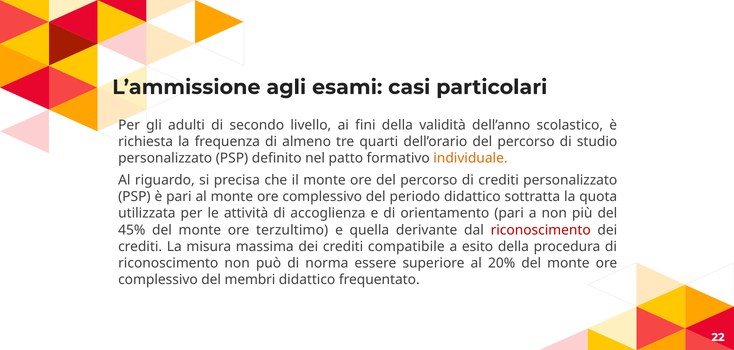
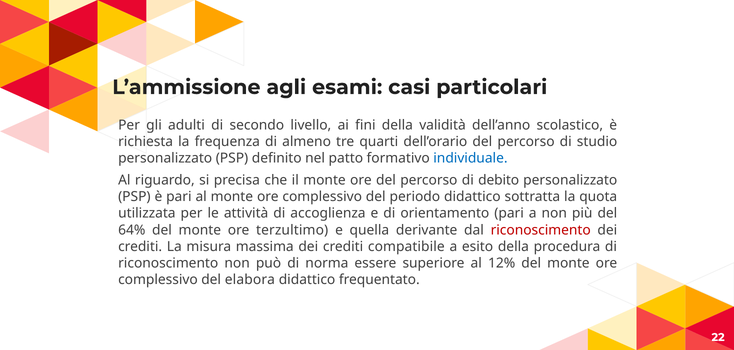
individuale colour: orange -> blue (470, 158)
di crediti: crediti -> debito (499, 180)
45%: 45% -> 64% (132, 230)
20%: 20% -> 12% (502, 263)
membri: membri -> elabora (250, 279)
